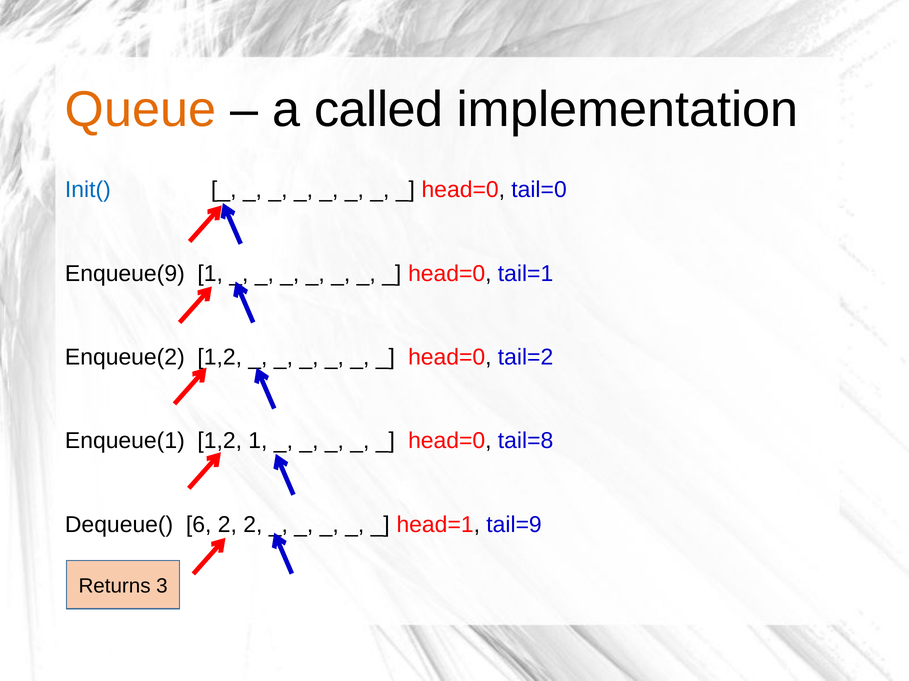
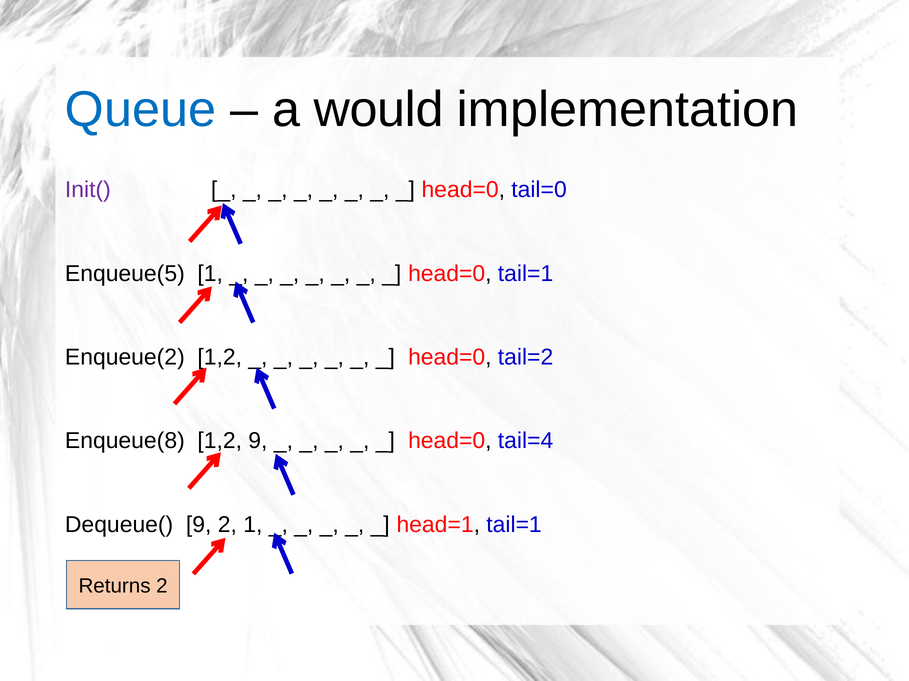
Queue colour: orange -> blue (141, 110)
called: called -> would (379, 110)
Init( colour: blue -> purple (88, 190)
Enqueue(9: Enqueue(9 -> Enqueue(5 (125, 274)
Enqueue(1: Enqueue(1 -> Enqueue(8 (125, 441)
1,2 1: 1 -> 9 (258, 441)
tail=8: tail=8 -> tail=4 (526, 441)
Dequeue( 6: 6 -> 9 (199, 525)
2 2: 2 -> 1 (253, 525)
head=1 tail=9: tail=9 -> tail=1 (514, 525)
Returns 3: 3 -> 2 (162, 587)
